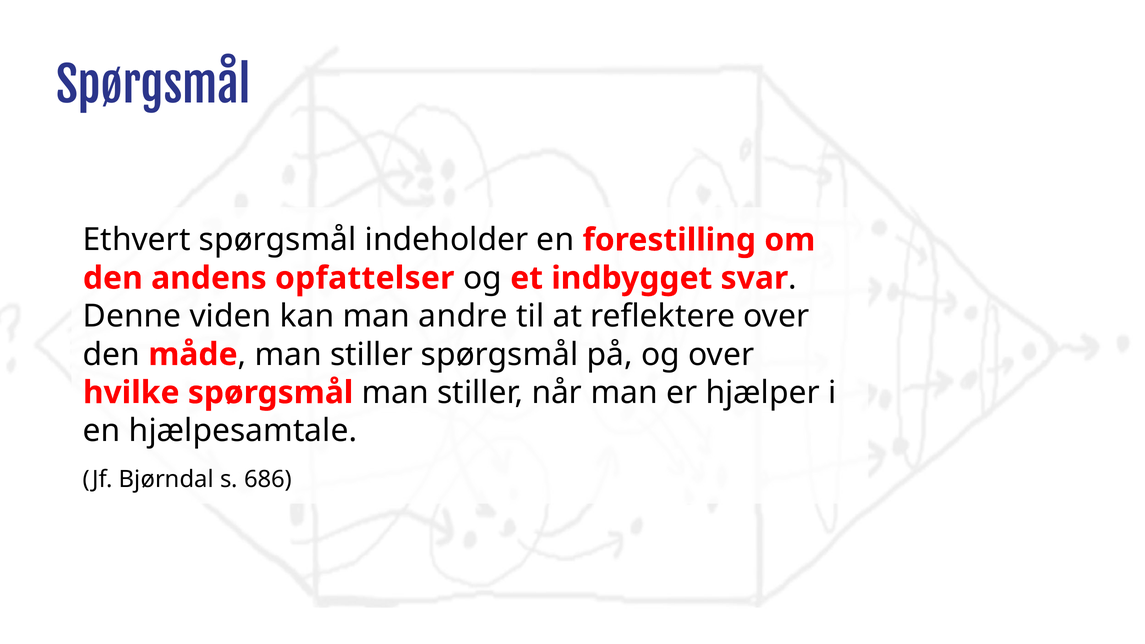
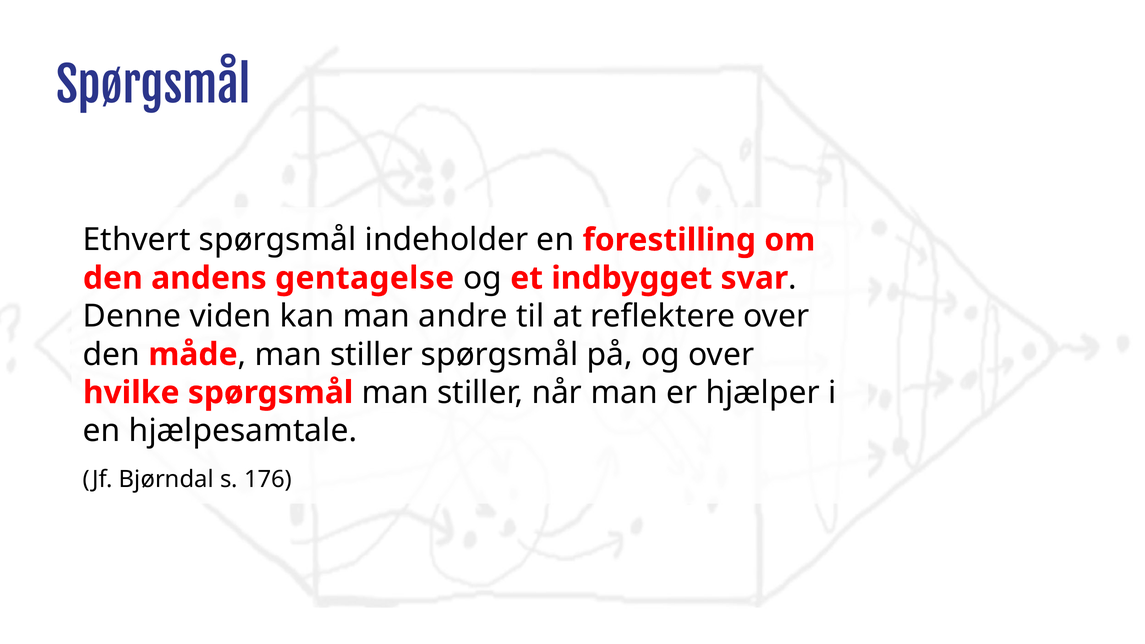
opfattelser: opfattelser -> gentagelse (365, 278)
686: 686 -> 176 (268, 480)
